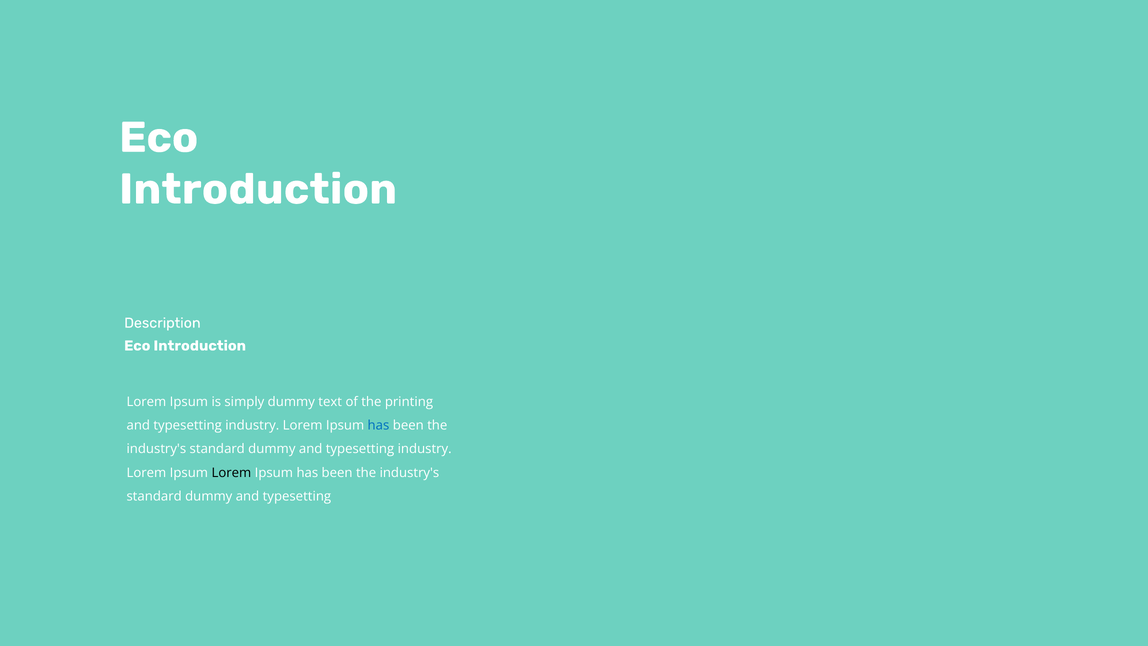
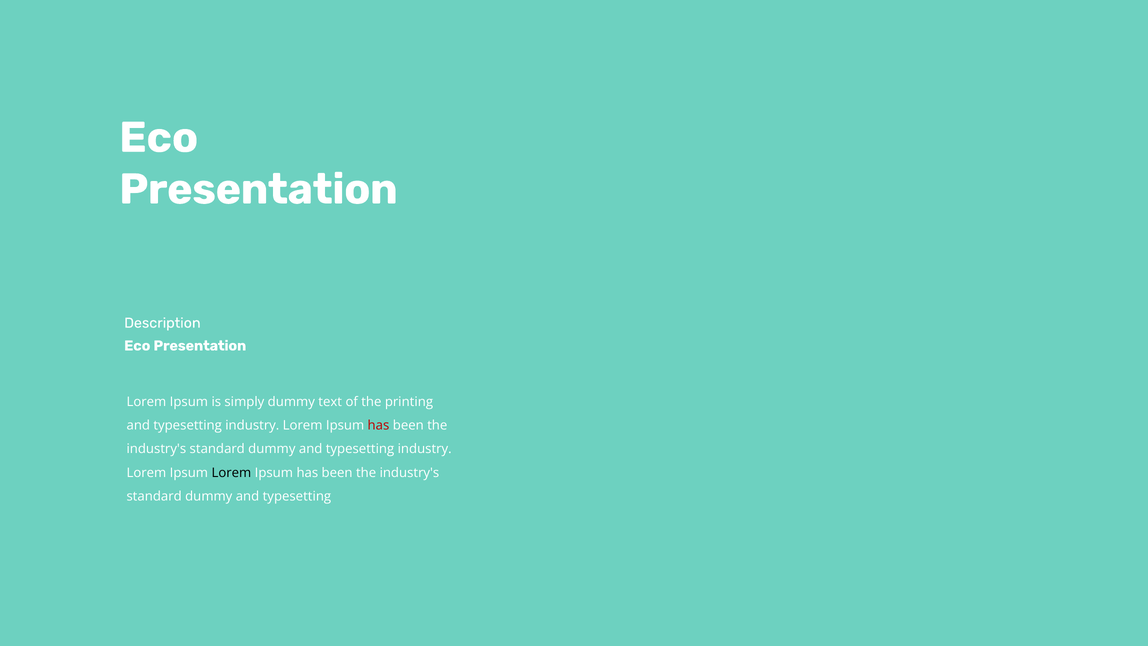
Introduction: Introduction -> Presentation (259, 189)
Introduction: Introduction -> Presentation (200, 346)
has colour: blue -> red (378, 425)
